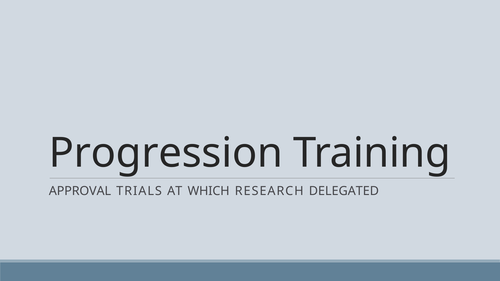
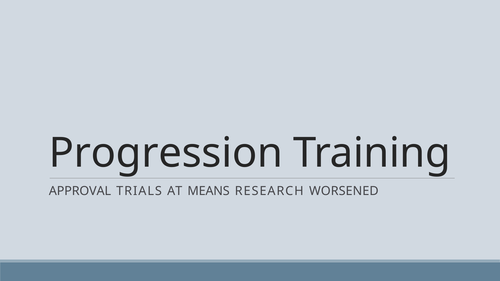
WHICH: WHICH -> MEANS (209, 191)
DELEGATED: DELEGATED -> WORSENED (344, 191)
